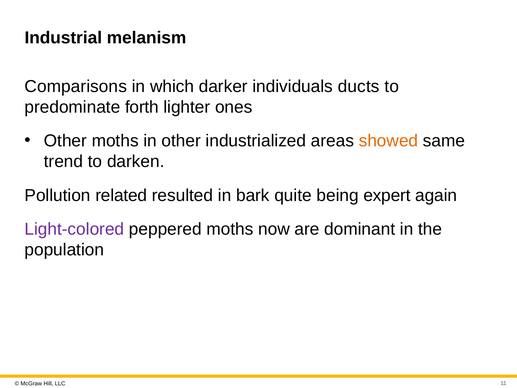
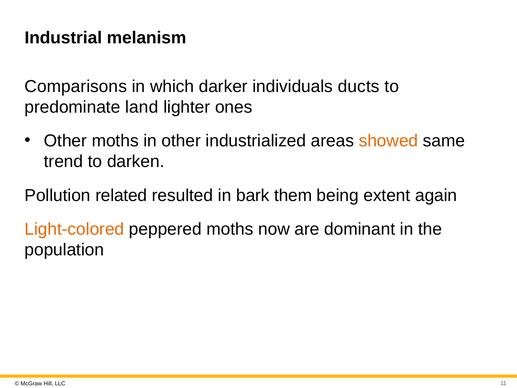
forth: forth -> land (142, 107)
quite: quite -> them (293, 195)
expert: expert -> extent (387, 195)
Light-colored colour: purple -> orange (74, 229)
